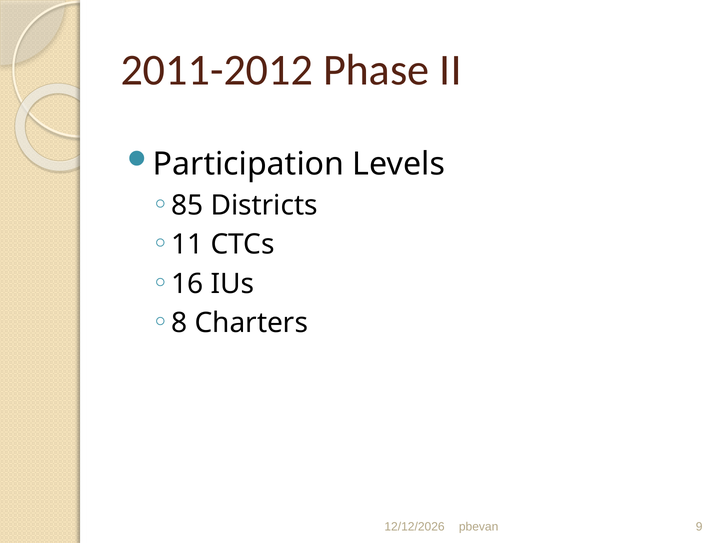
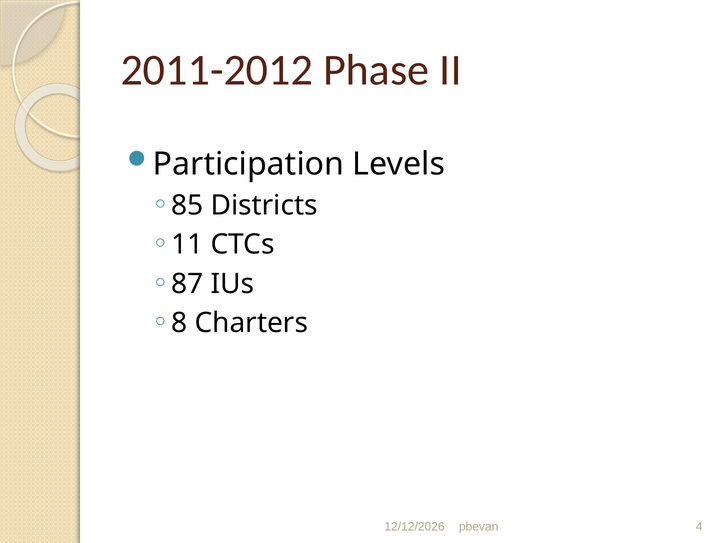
16: 16 -> 87 (187, 283)
9: 9 -> 4 (699, 526)
